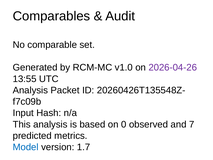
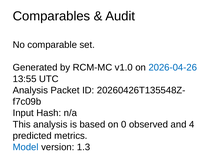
2026-04-26 colour: purple -> blue (173, 67)
7: 7 -> 4 (192, 124)
1.7: 1.7 -> 1.3 (84, 147)
